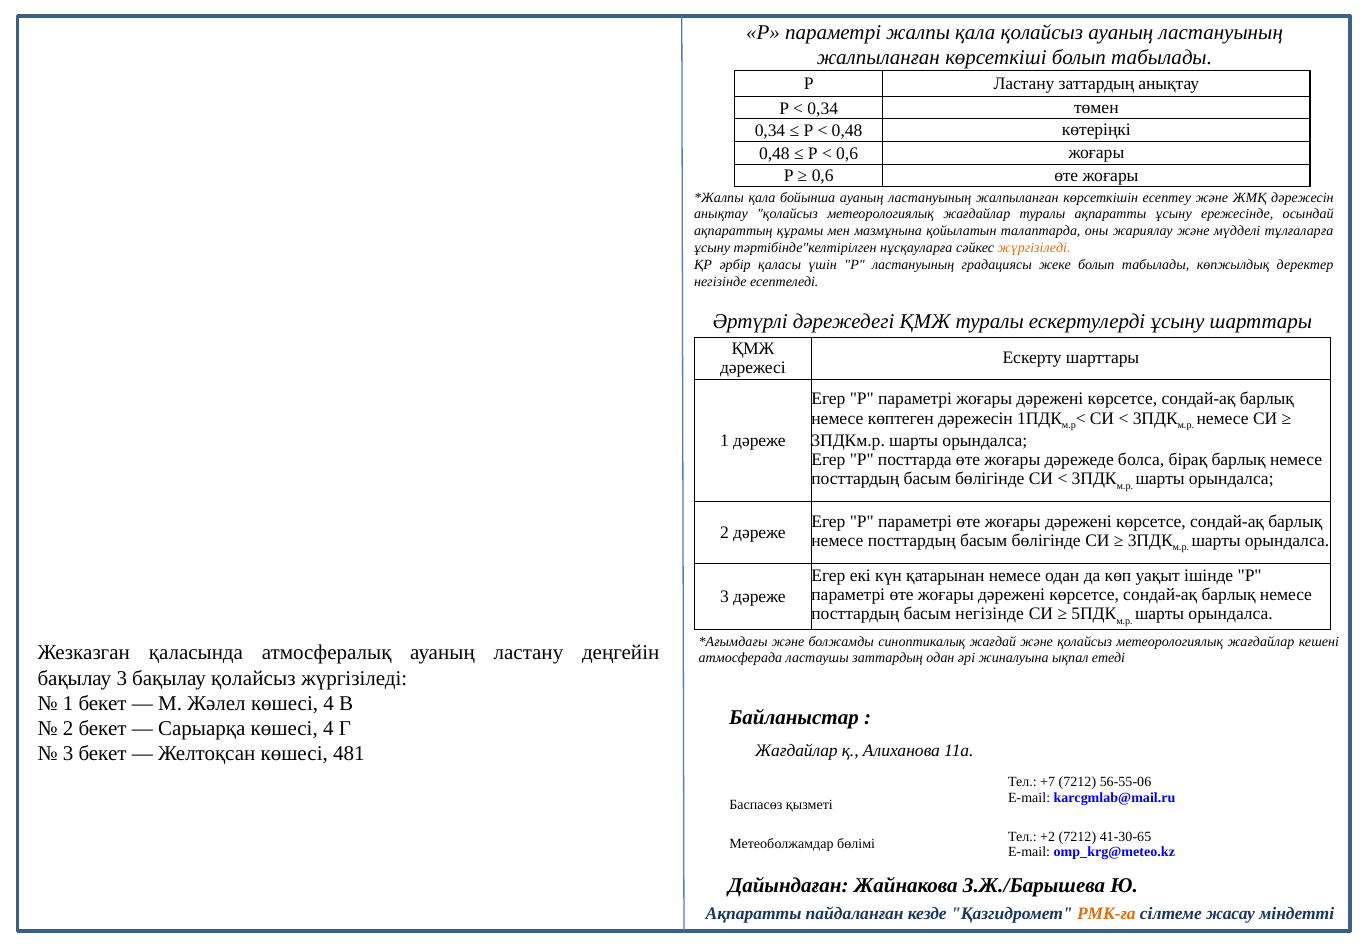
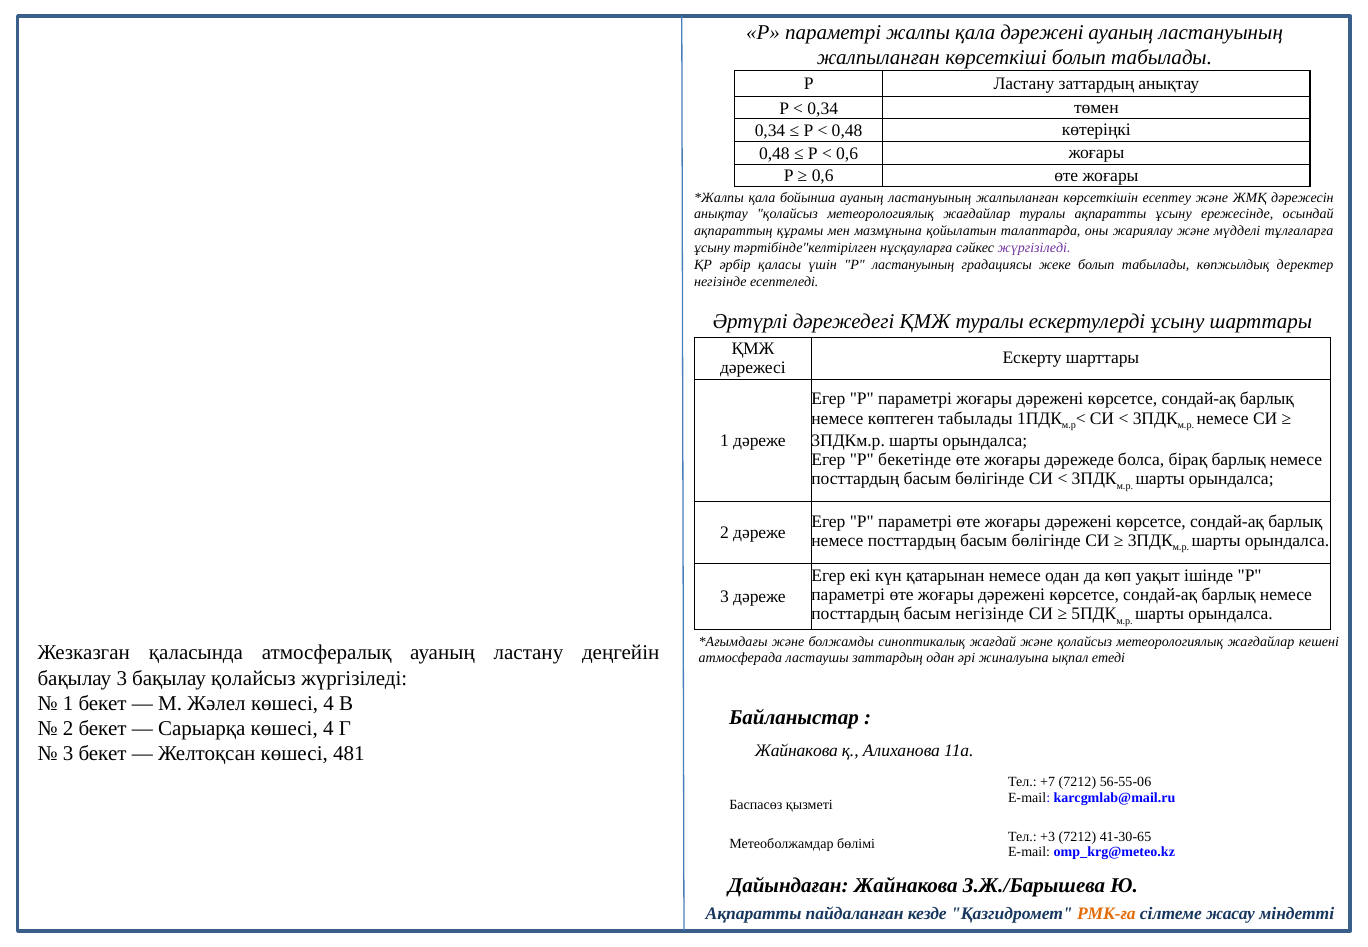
қала қолайсыз: қолайсыз -> дәрежені (1042, 32)
жүргізіледі colour: orange -> purple (1034, 248)
көптеген дәрежесін: дәрежесін -> табылады (975, 418)
посттарда: посттарда -> бекетінде (915, 460)
Жағдайлар: Жағдайлар -> Жайнакова (796, 751)
+2: +2 -> +3 (1048, 837)
